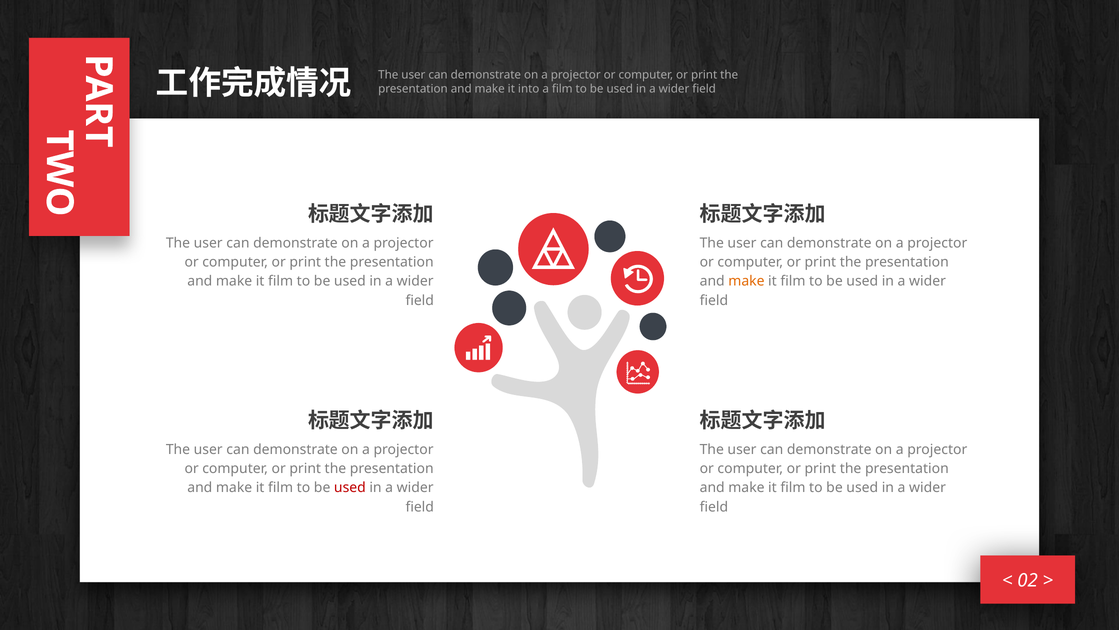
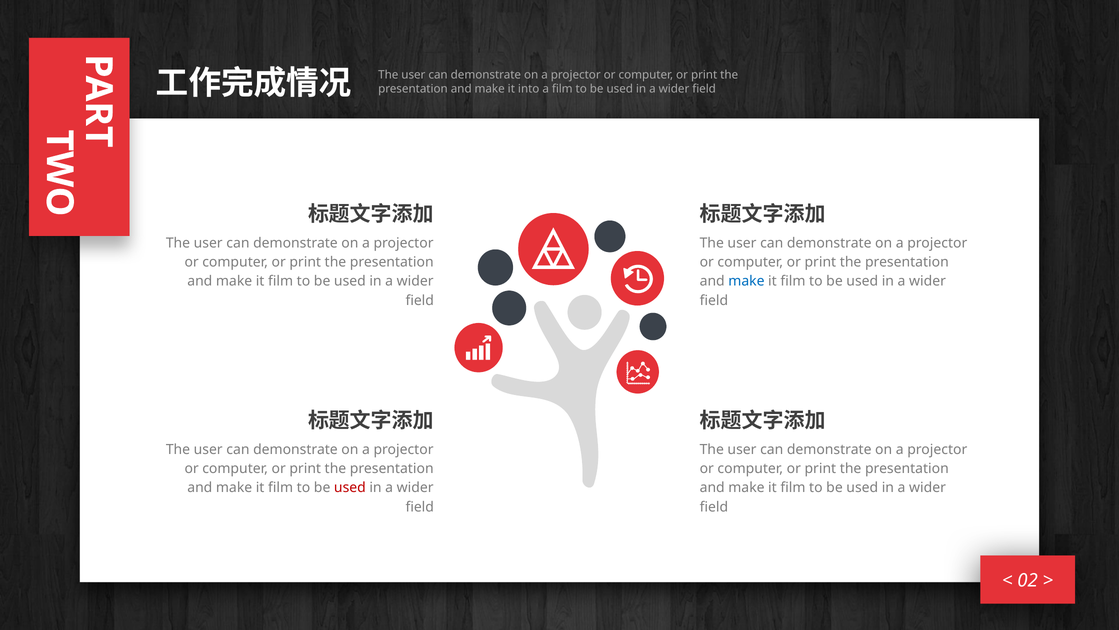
make colour: orange -> blue (746, 281)
